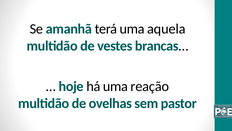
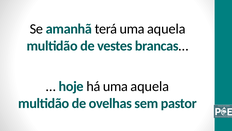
há uma reação: reação -> aquela (150, 86)
